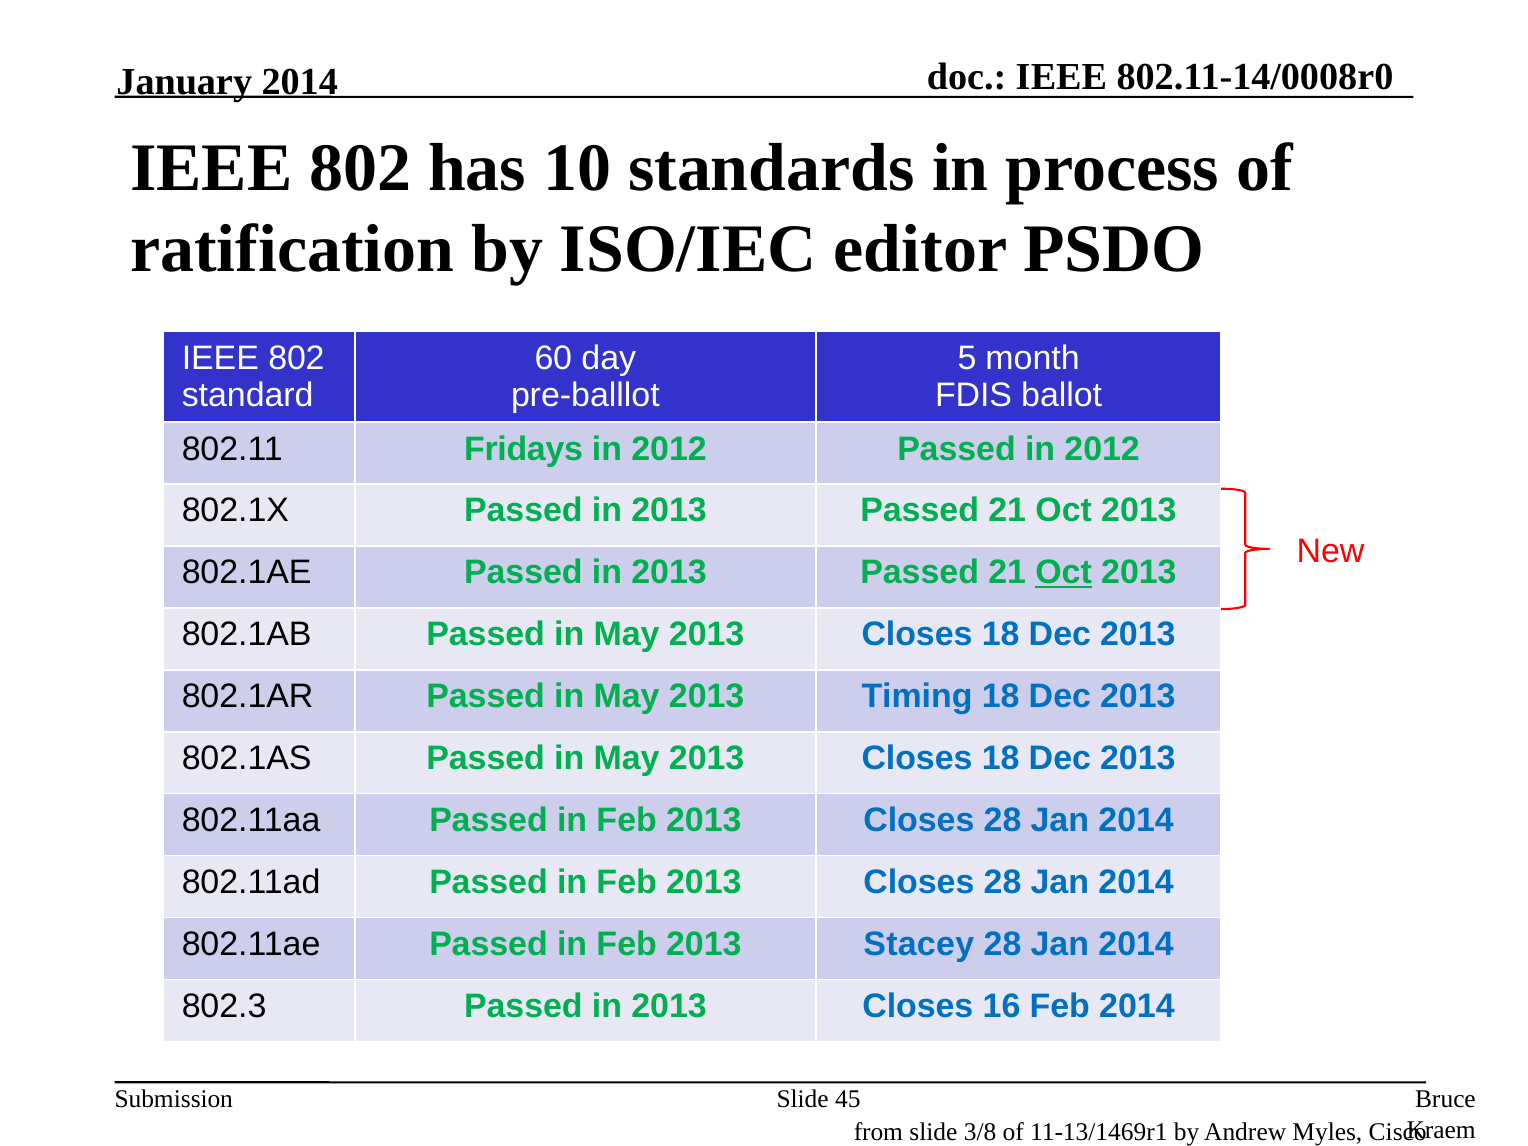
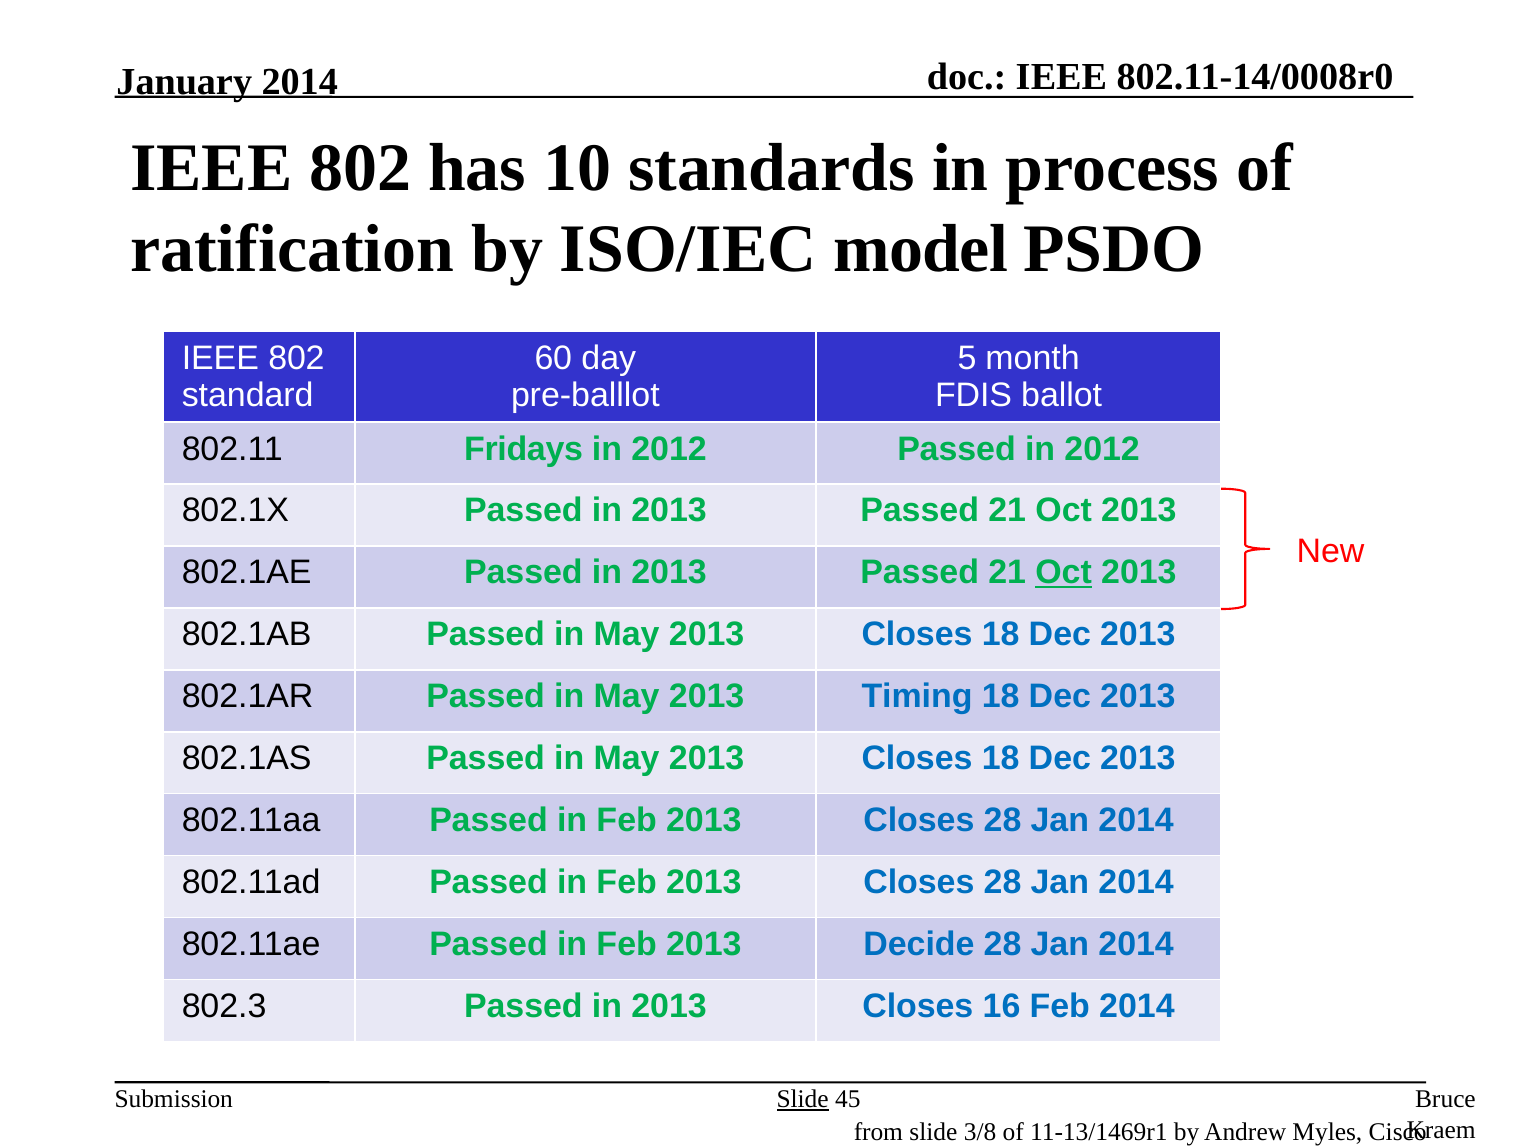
editor: editor -> model (921, 249)
Stacey: Stacey -> Decide (919, 945)
Slide underline: none -> present (803, 1099)
